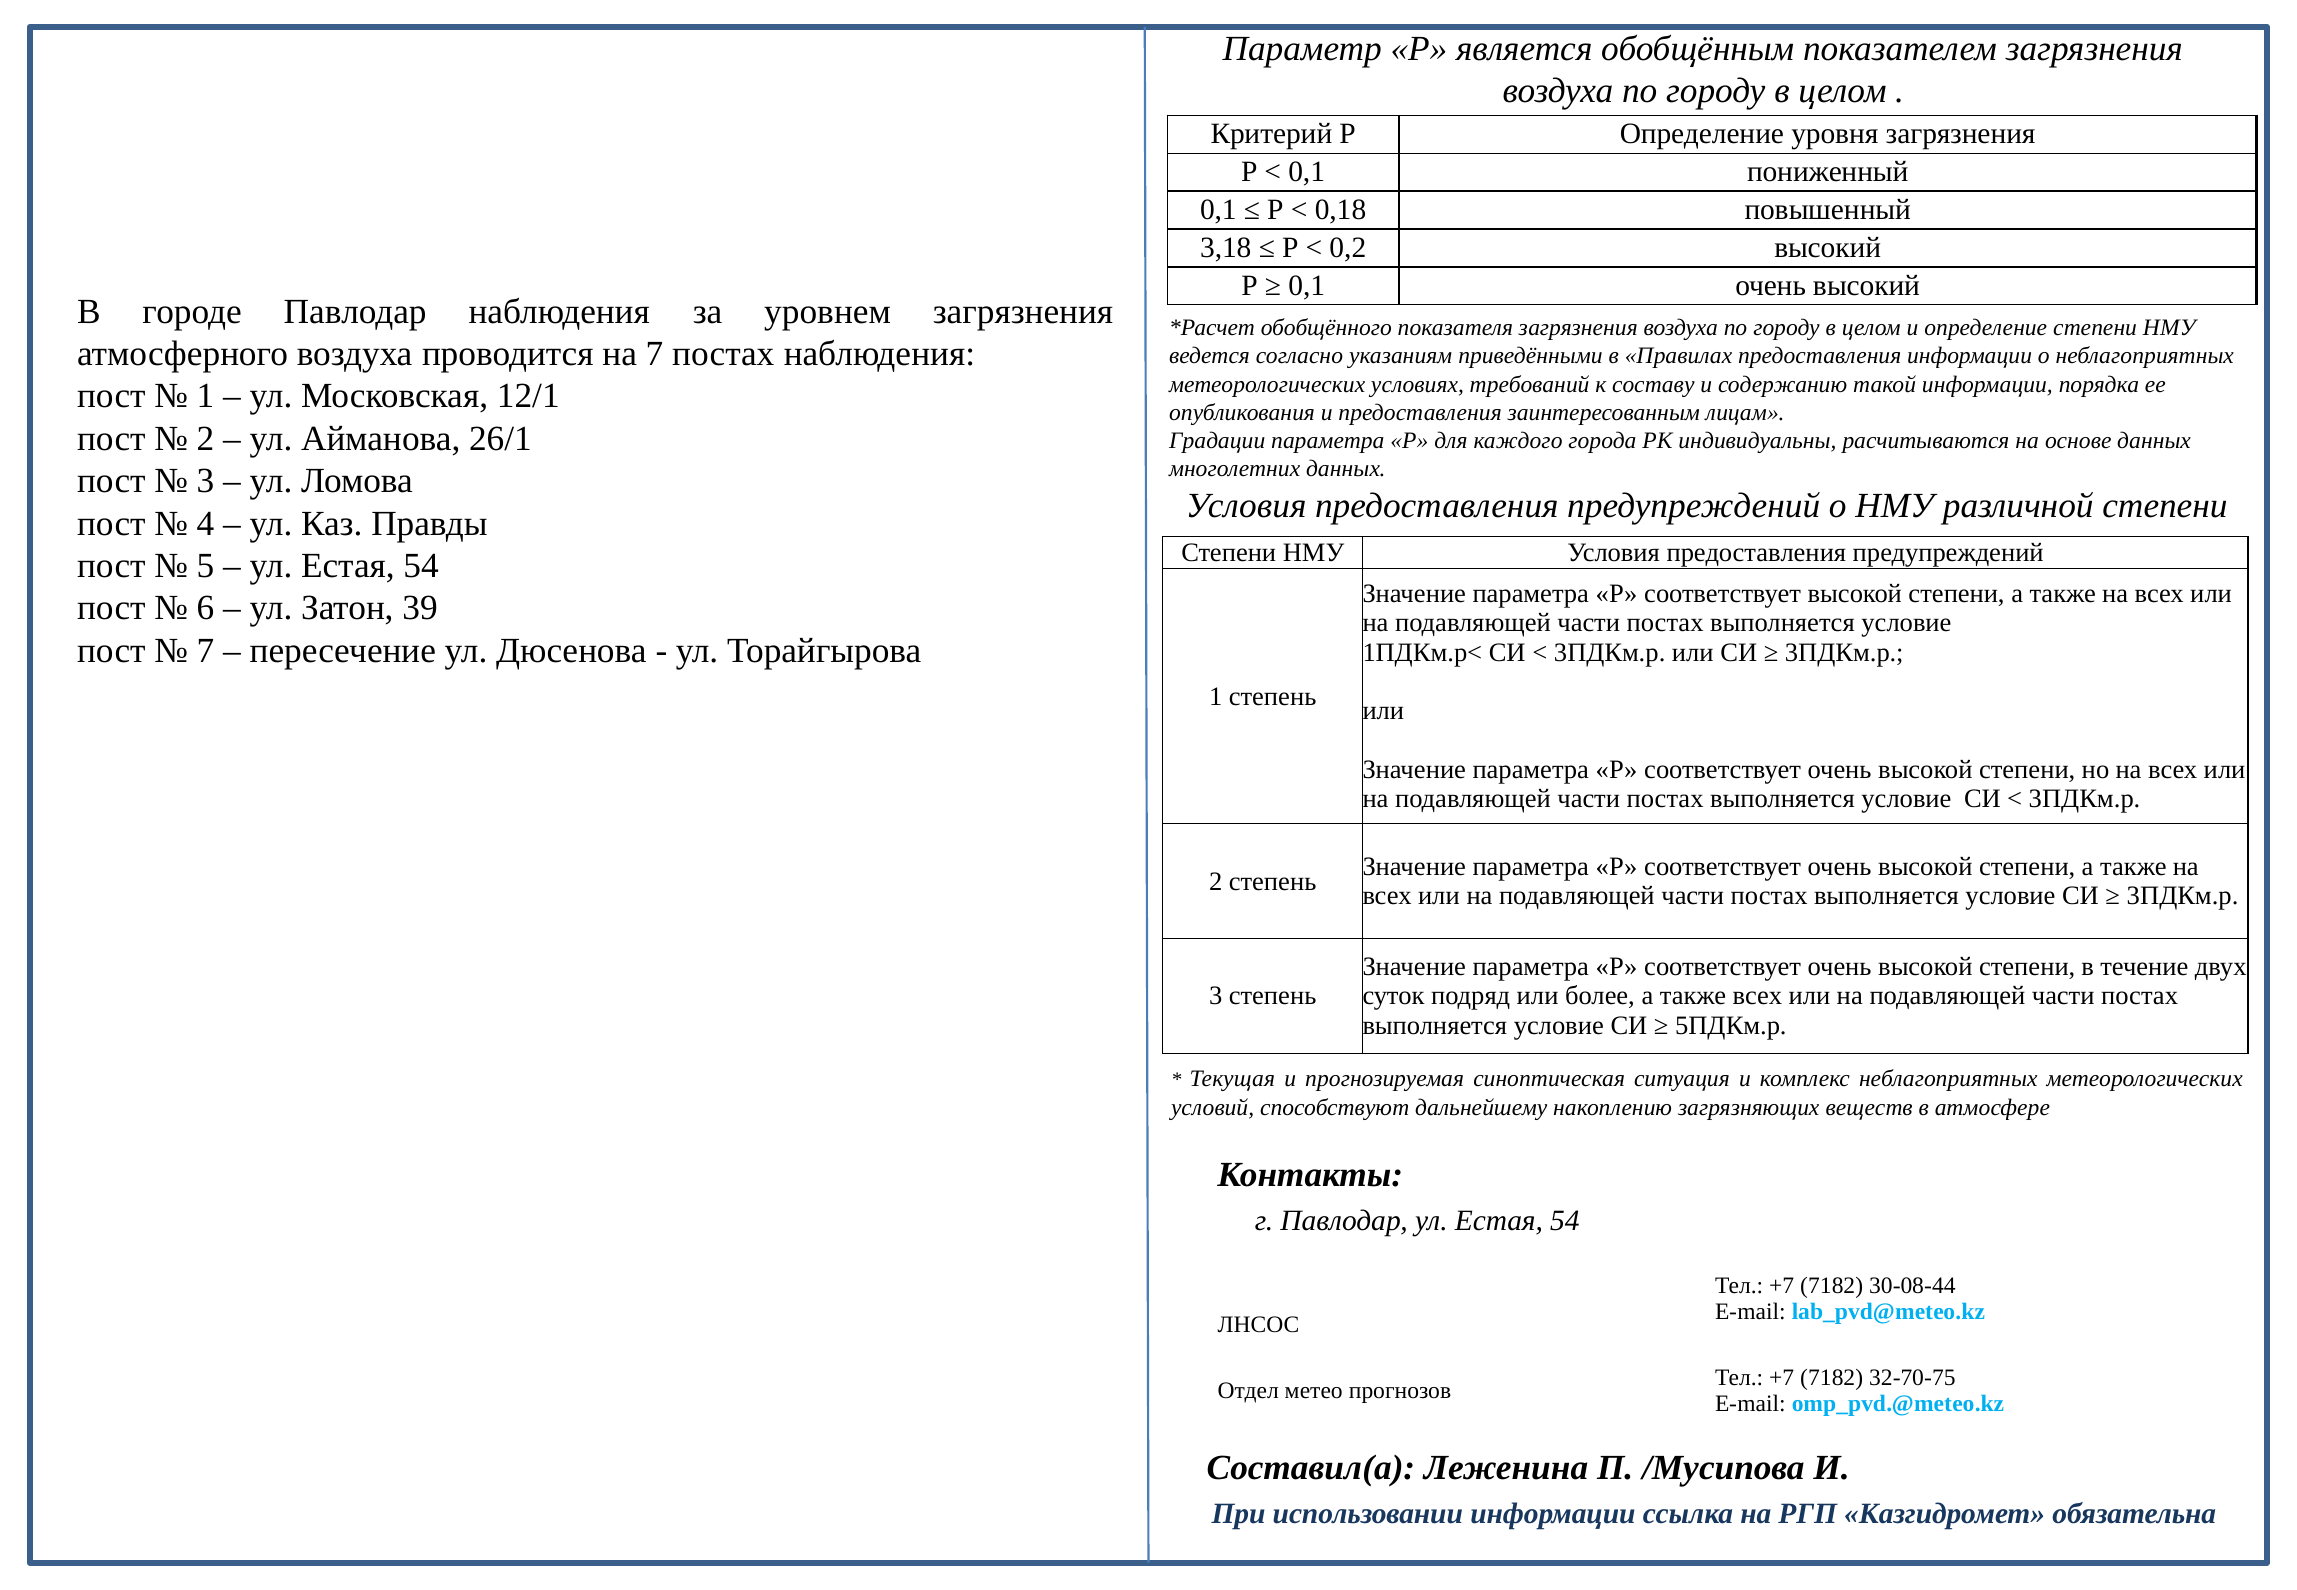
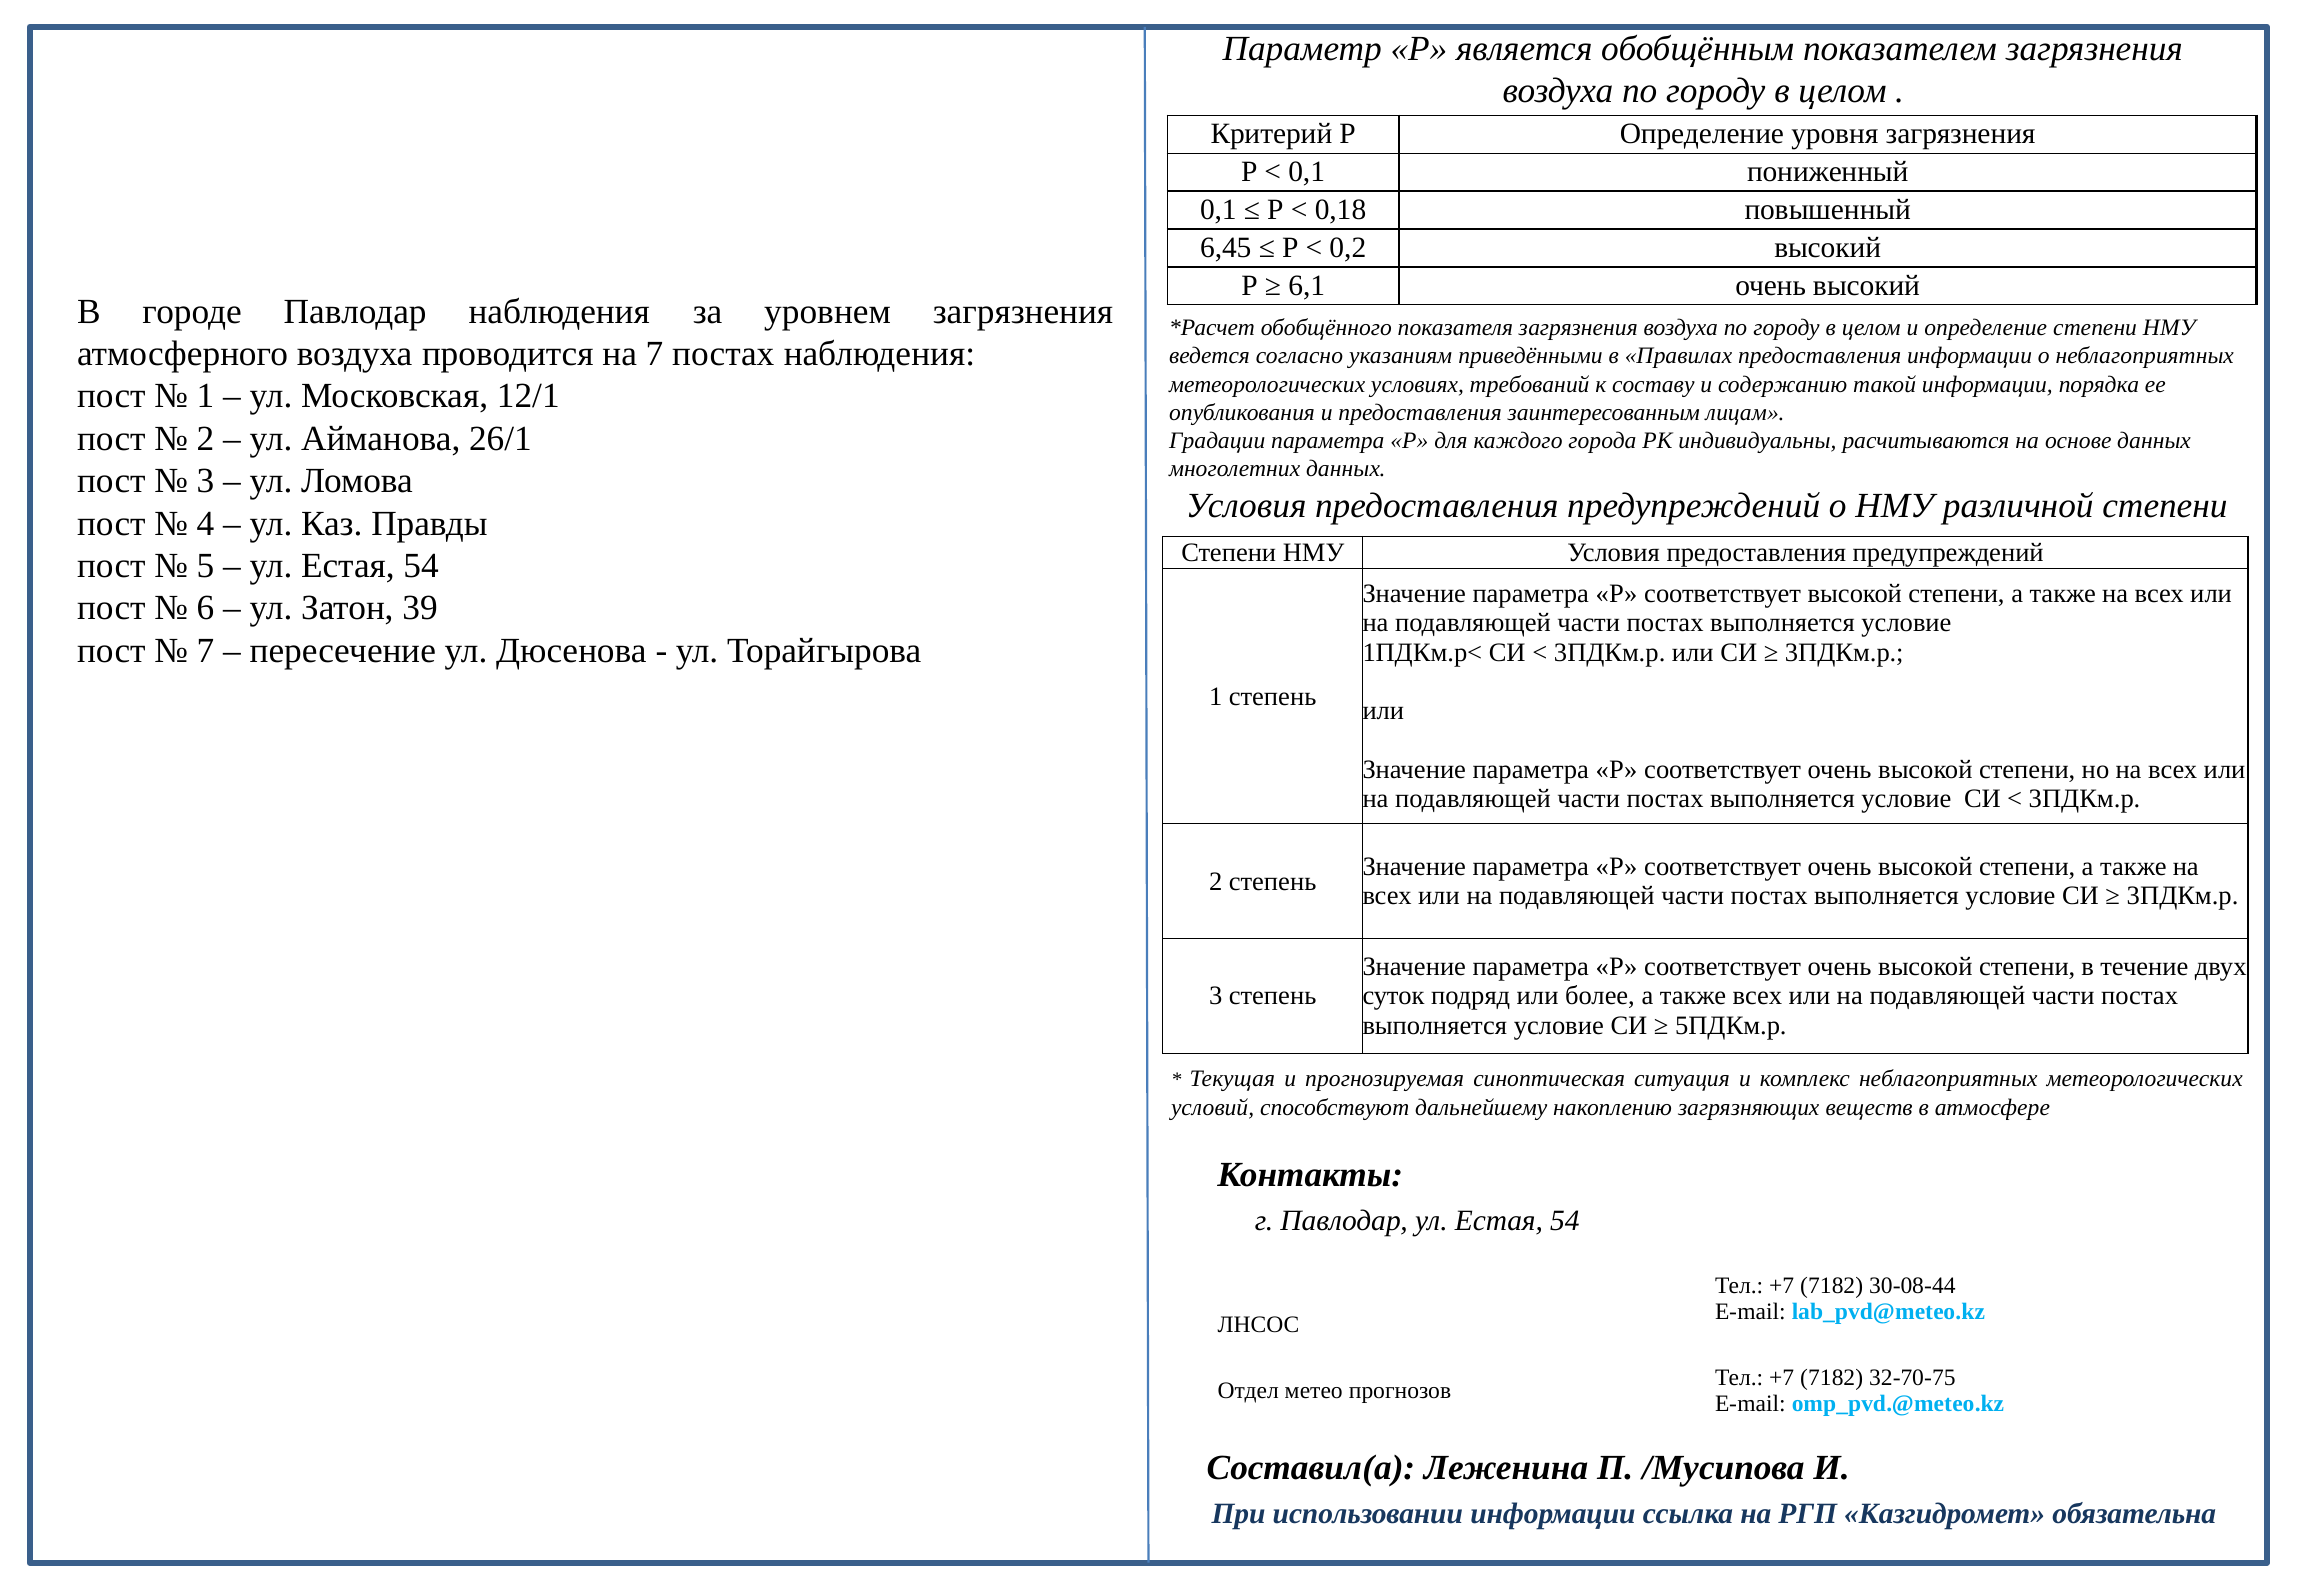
3,18: 3,18 -> 6,45 (1226, 248)
0,1: 0,1 -> 6,1 (1307, 286)
